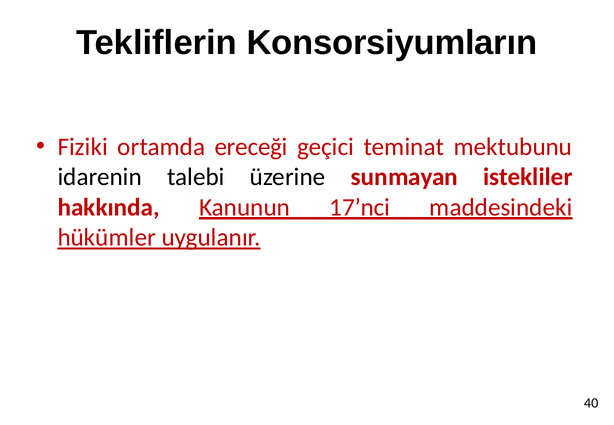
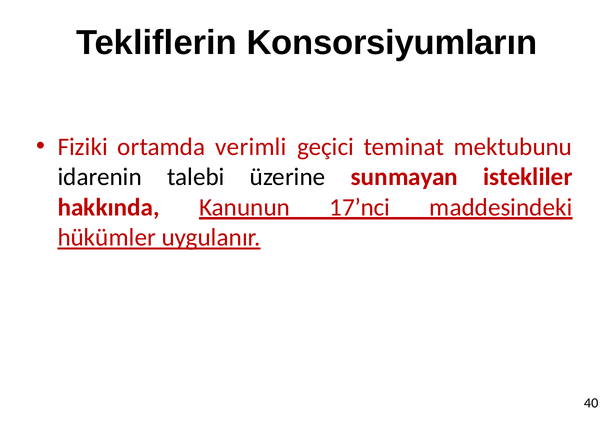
ereceği: ereceği -> verimli (251, 147)
